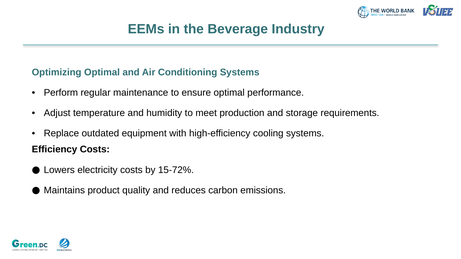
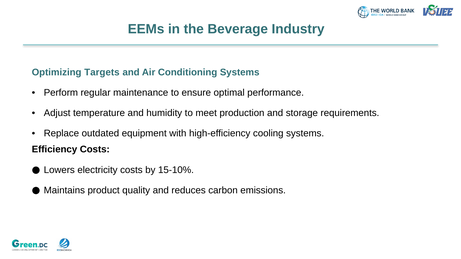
Optimizing Optimal: Optimal -> Targets (102, 72)
15-72%: 15-72% -> 15-10% (176, 170)
